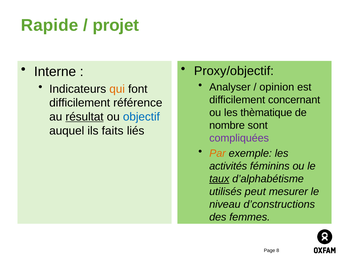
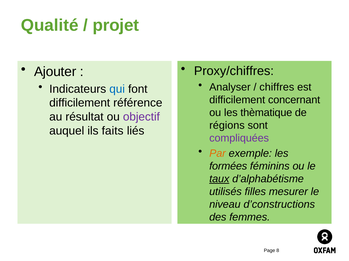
Rapide: Rapide -> Qualité (50, 25)
Proxy/objectif: Proxy/objectif -> Proxy/chiffres (234, 71)
Interne: Interne -> Ajouter (55, 72)
opinion: opinion -> chiffres (277, 87)
qui colour: orange -> blue (117, 89)
résultat underline: present -> none (85, 117)
objectif colour: blue -> purple (141, 117)
nombre: nombre -> régions (227, 126)
activités: activités -> formées (228, 166)
peut: peut -> filles (255, 192)
